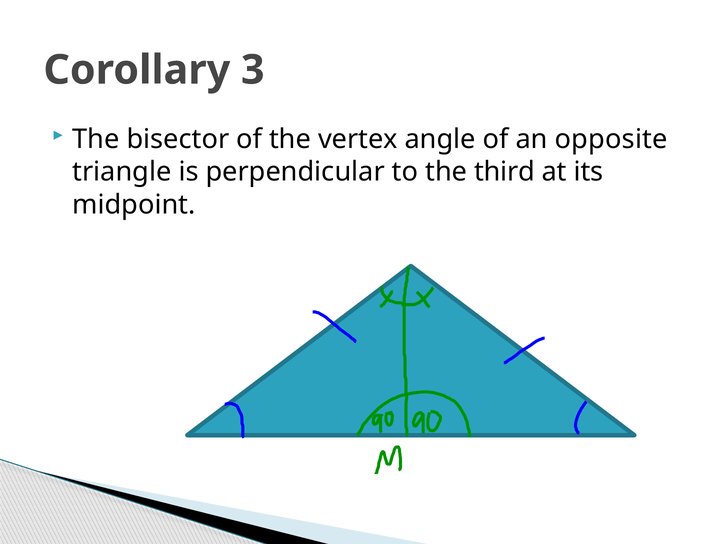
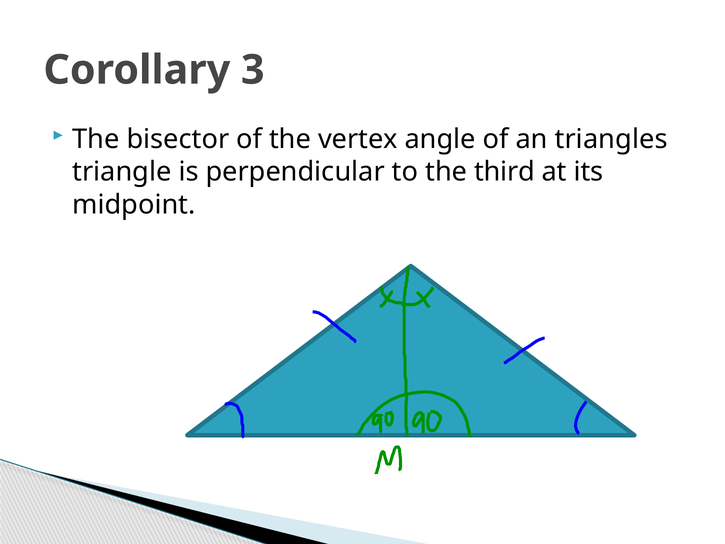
opposite: opposite -> triangles (611, 139)
